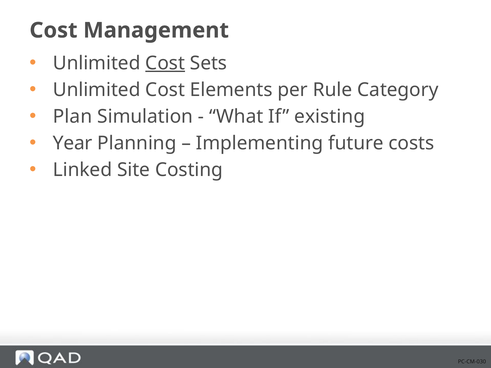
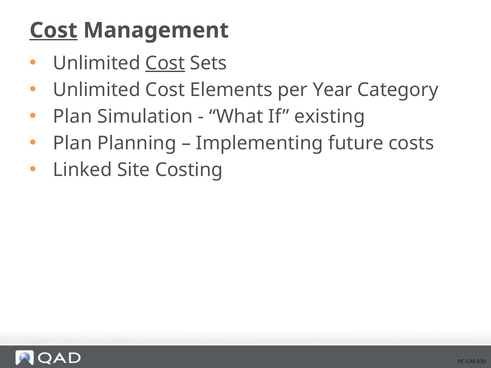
Cost underline: none -> present (53, 30)
Rule: Rule -> Year (333, 90)
Year: Year -> Plan (72, 143)
